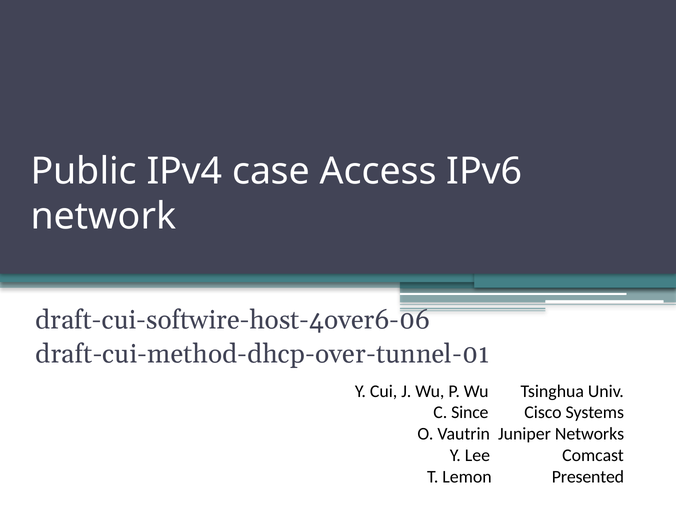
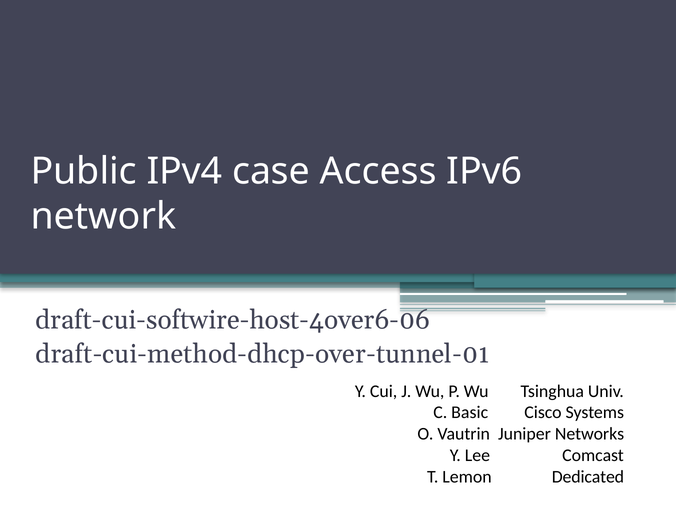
Since: Since -> Basic (470, 413)
Presented: Presented -> Dedicated (588, 477)
